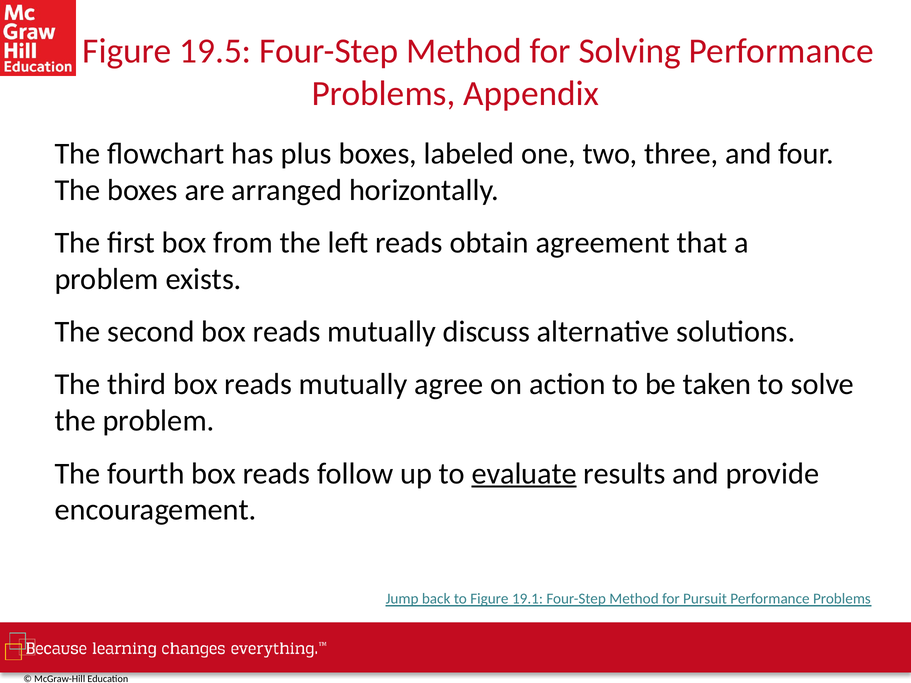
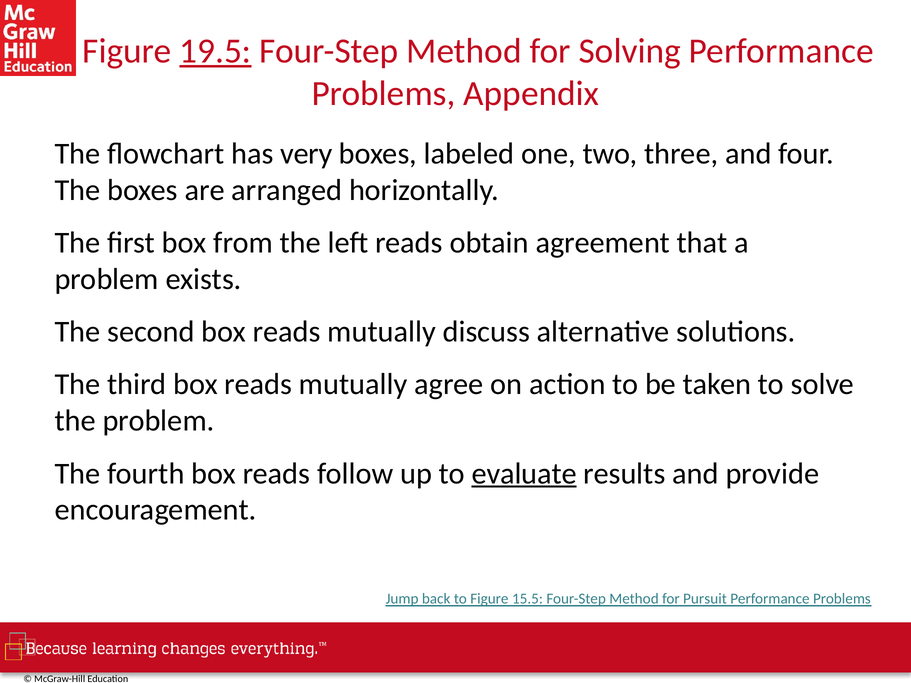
19.5 underline: none -> present (215, 51)
plus: plus -> very (306, 154)
19.1: 19.1 -> 15.5 (527, 599)
